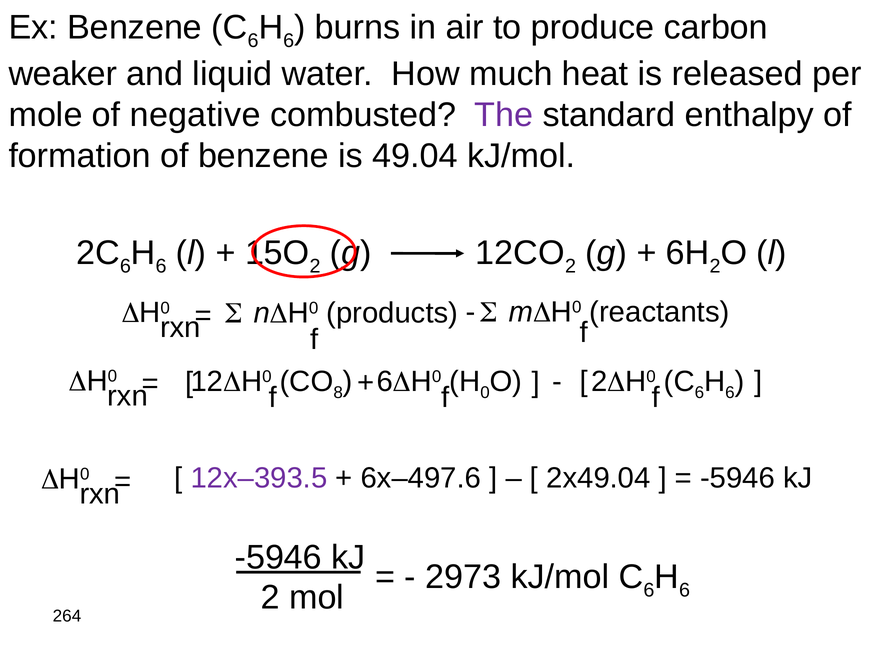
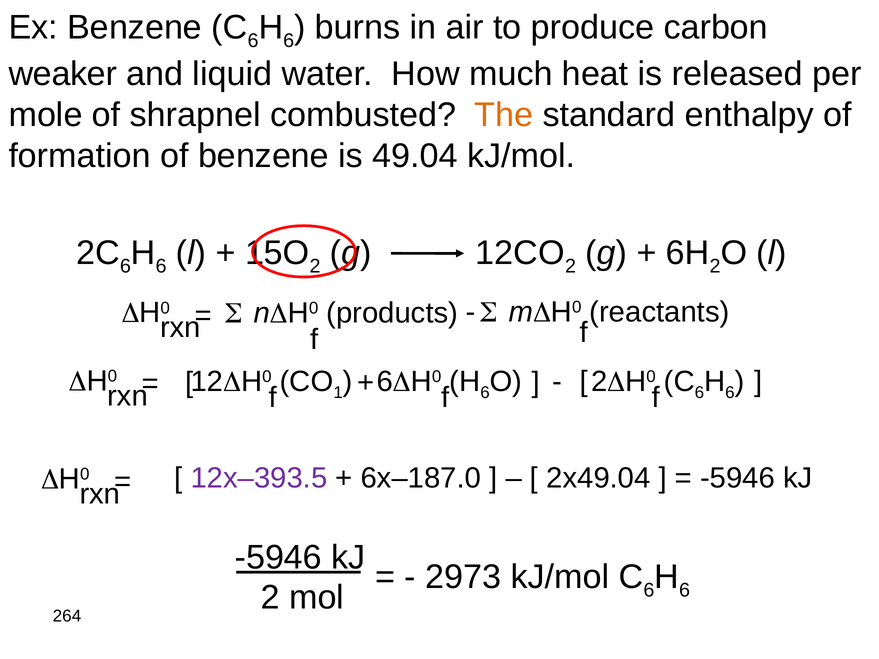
negative: negative -> shrapnel (195, 115)
The colour: purple -> orange (504, 115)
8: 8 -> 1 (338, 393)
0: 0 -> 6 (485, 393)
6x–497.6: 6x–497.6 -> 6x–187.0 (421, 478)
